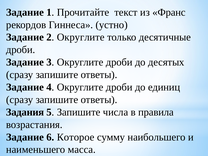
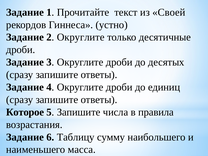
Франс: Франс -> Своей (169, 12)
Задания: Задания -> Которое (25, 112)
Которое: Которое -> Таблицу (76, 137)
